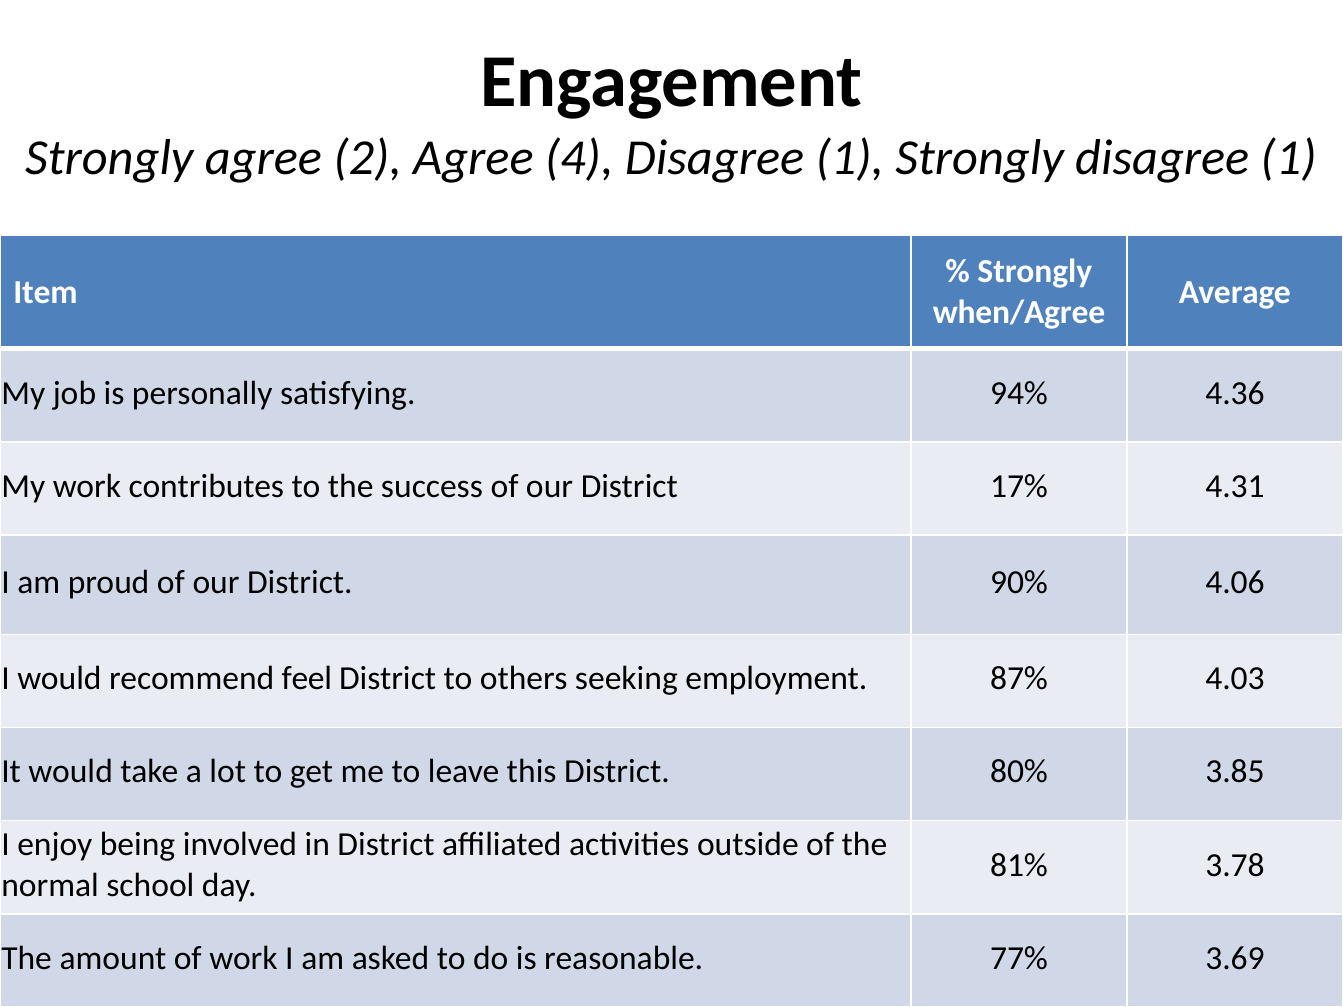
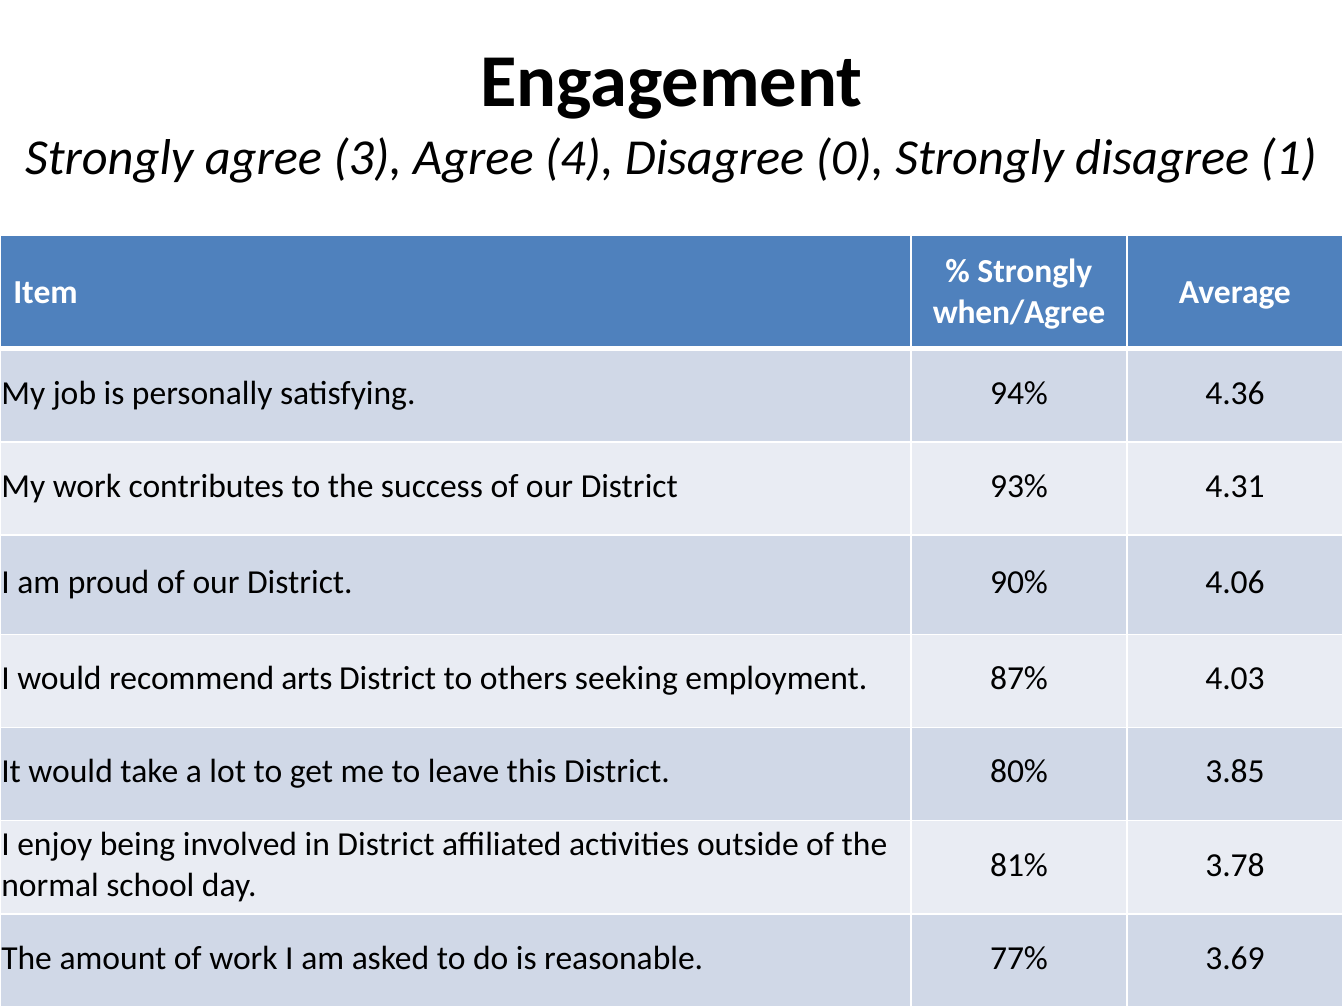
2: 2 -> 3 (368, 158)
4 Disagree 1: 1 -> 0 (850, 158)
17%: 17% -> 93% (1019, 486)
feel: feel -> arts (307, 679)
